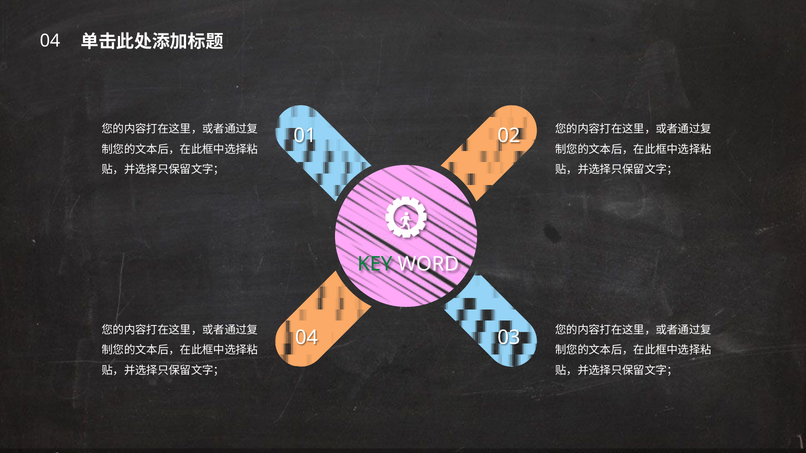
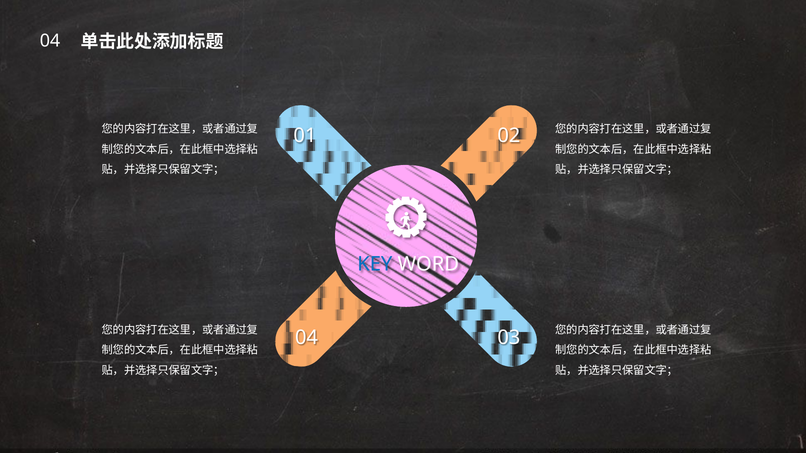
KEY colour: green -> blue (375, 264)
